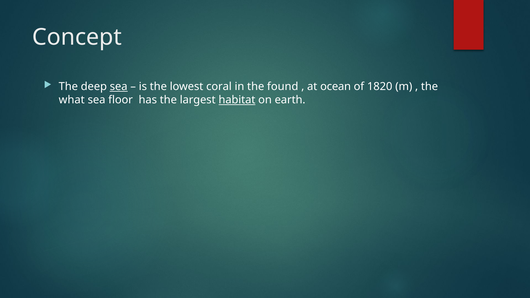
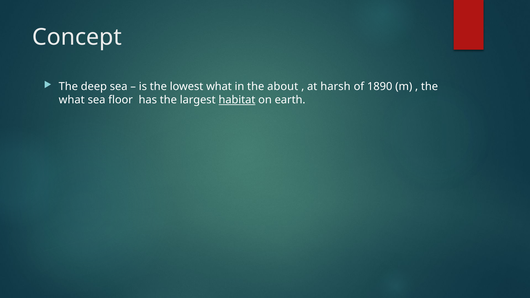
sea underline: present -> none (119, 87)
lowest coral: coral -> what (219, 87)
found: found -> about (283, 87)
ocean: ocean -> harsh (335, 87)
1820: 1820 -> 1890 (380, 87)
